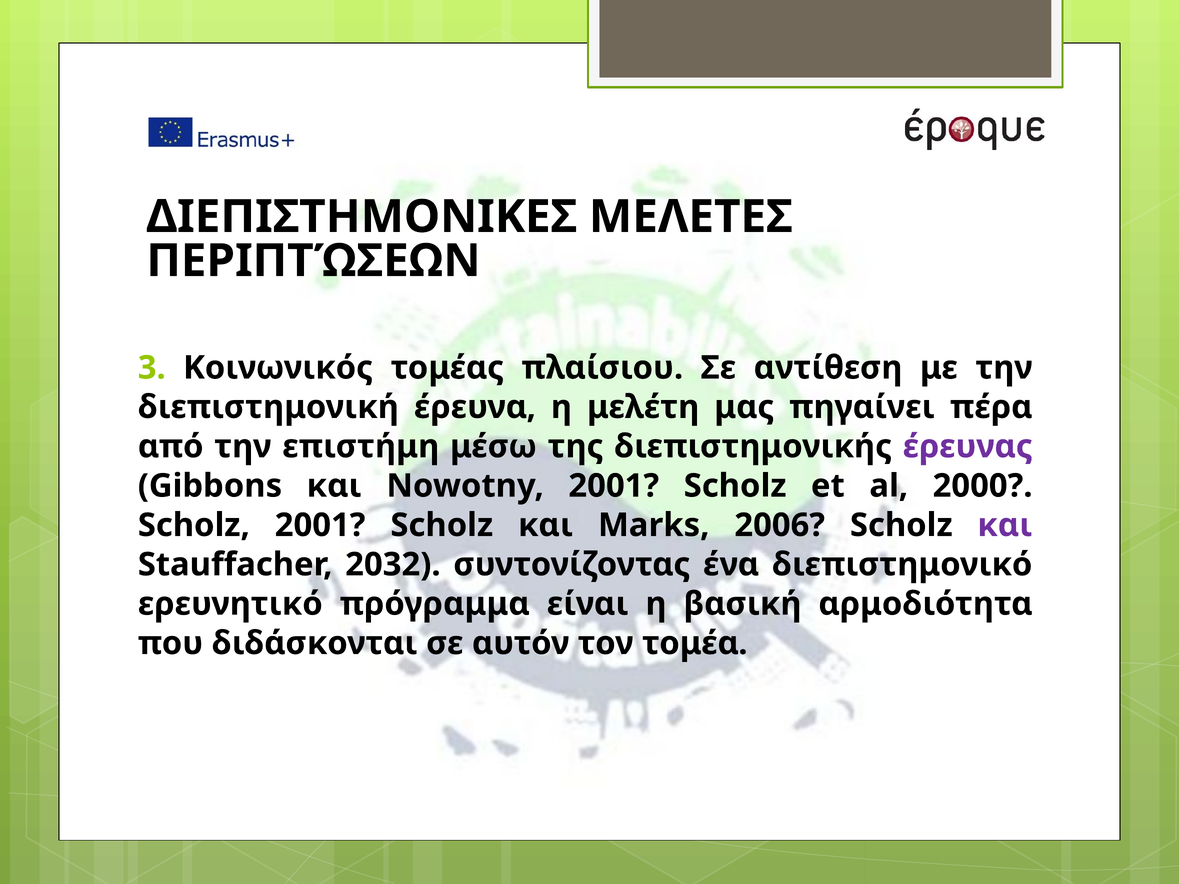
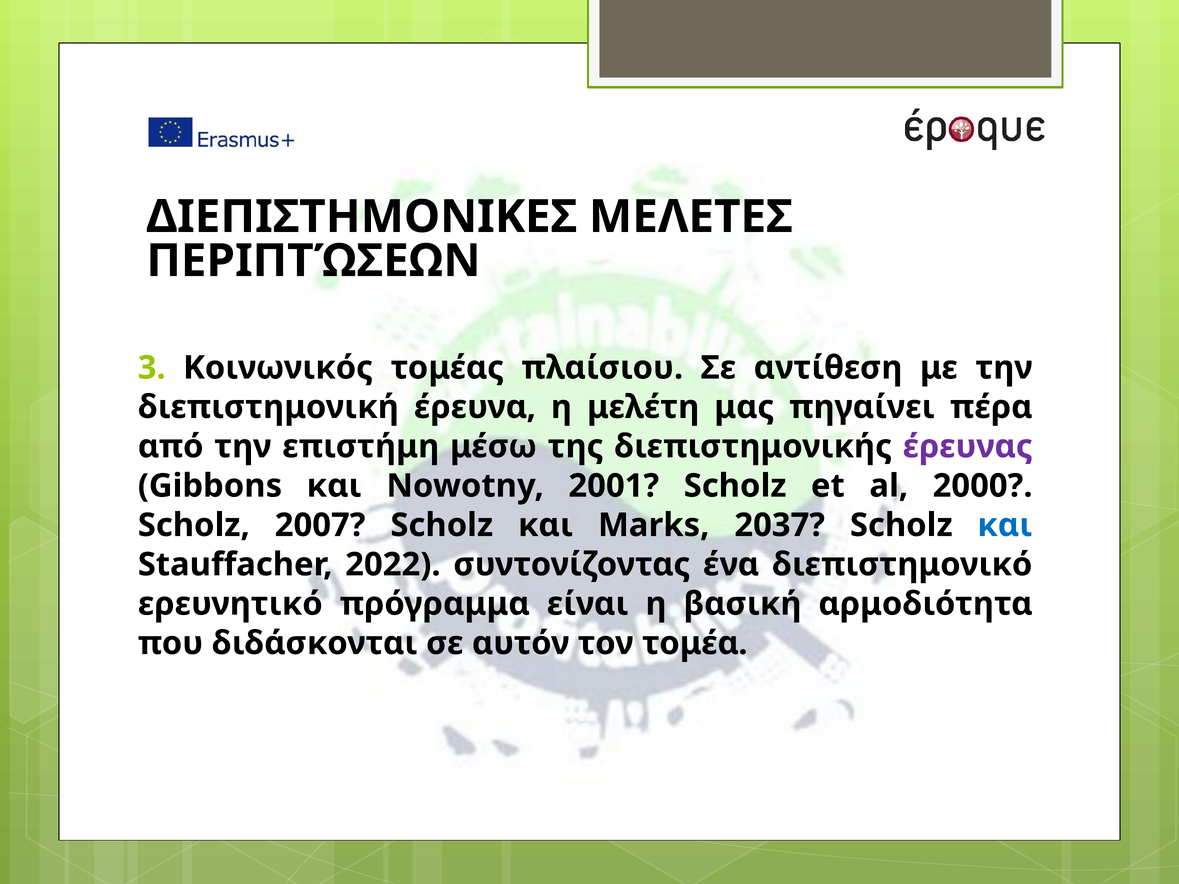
Scholz 2001: 2001 -> 2007 (320, 525)
2006: 2006 -> 2037 (780, 525)
και colour: purple -> blue (1005, 525)
2032: 2032 -> 2022 (393, 565)
